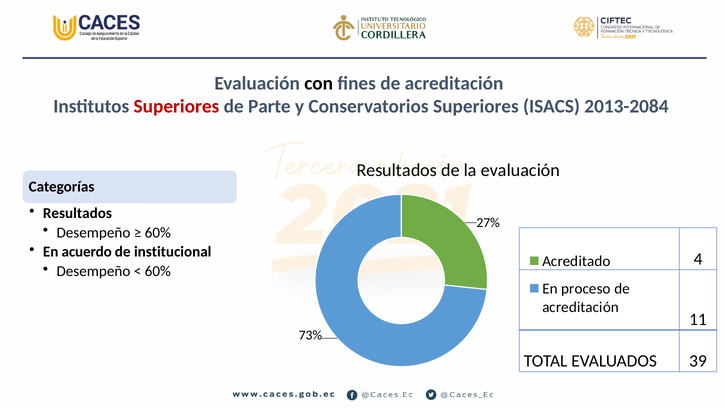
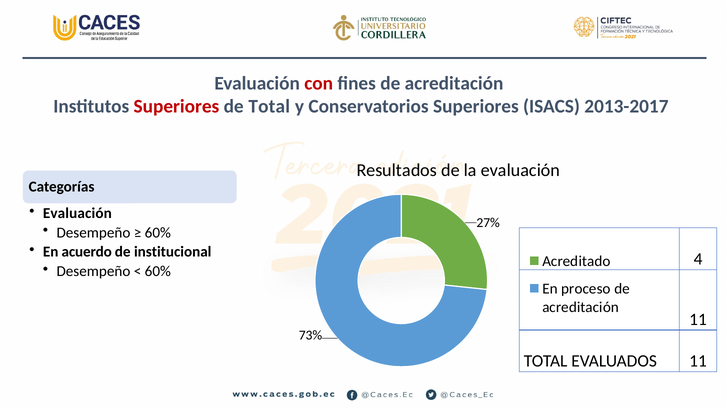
con colour: black -> red (319, 83)
de Parte: Parte -> Total (269, 106)
2013-2084: 2013-2084 -> 2013-2017 (626, 106)
Resultados: Resultados -> Evaluación (77, 213)
EVALUADOS 39: 39 -> 11 (698, 362)
